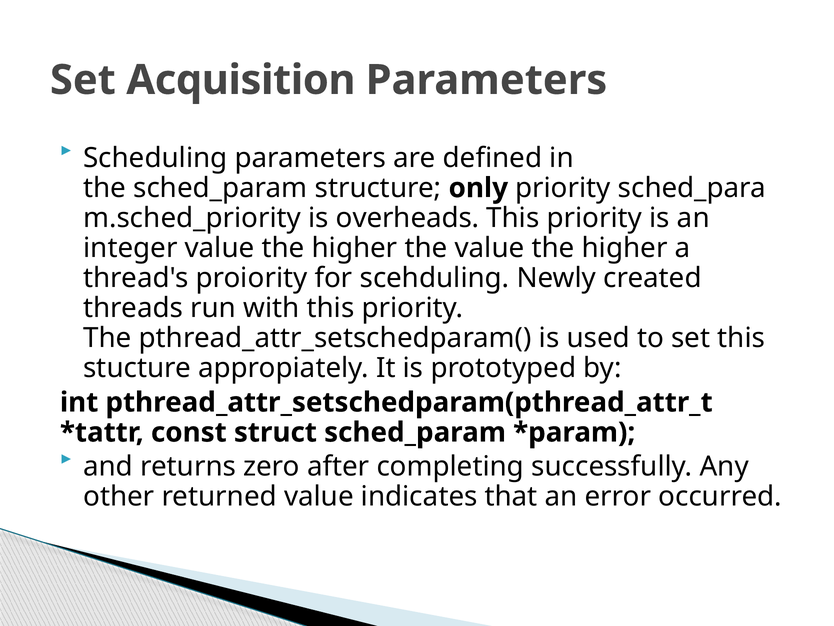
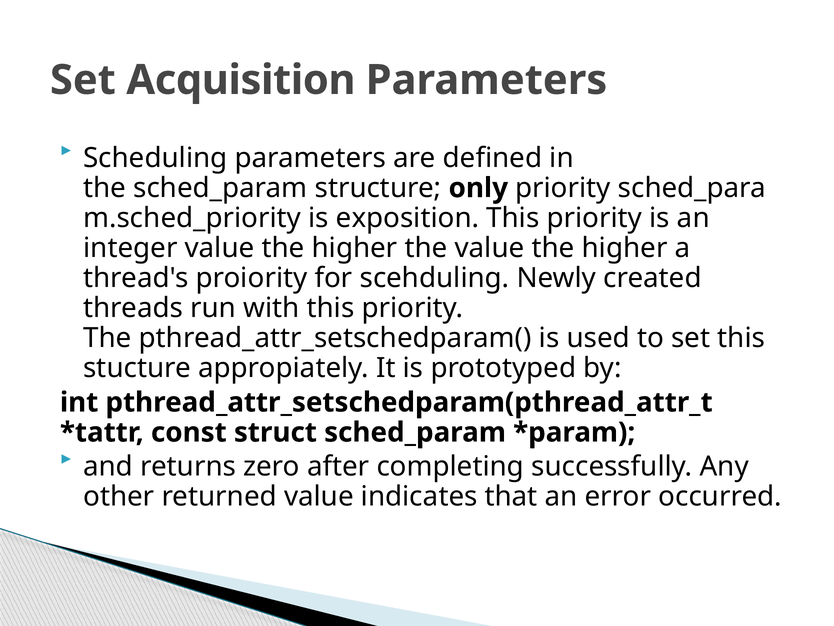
overheads: overheads -> exposition (407, 218)
